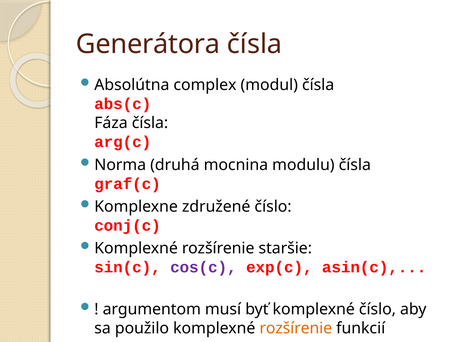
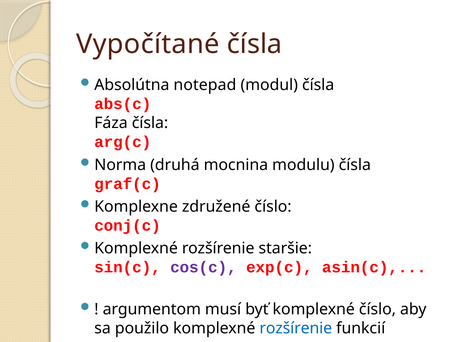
Generátora: Generátora -> Vypočítané (148, 44)
complex: complex -> notepad (205, 85)
rozšírenie colour: orange -> blue (296, 328)
